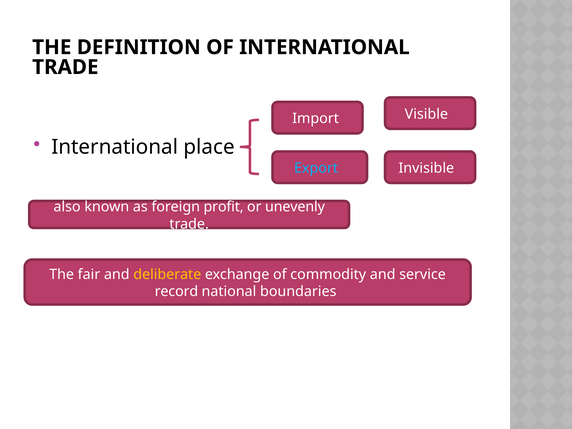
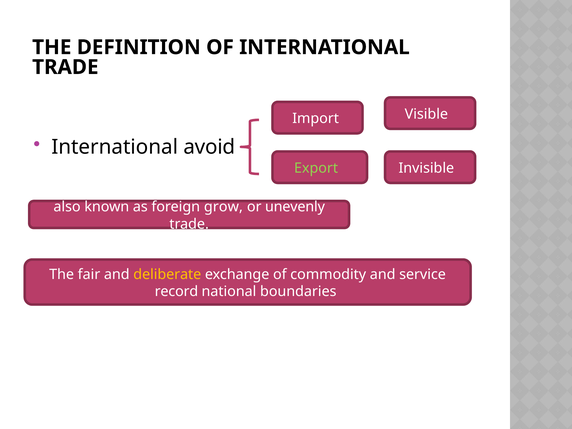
place: place -> avoid (209, 147)
Export colour: light blue -> light green (316, 168)
profit: profit -> grow (223, 207)
